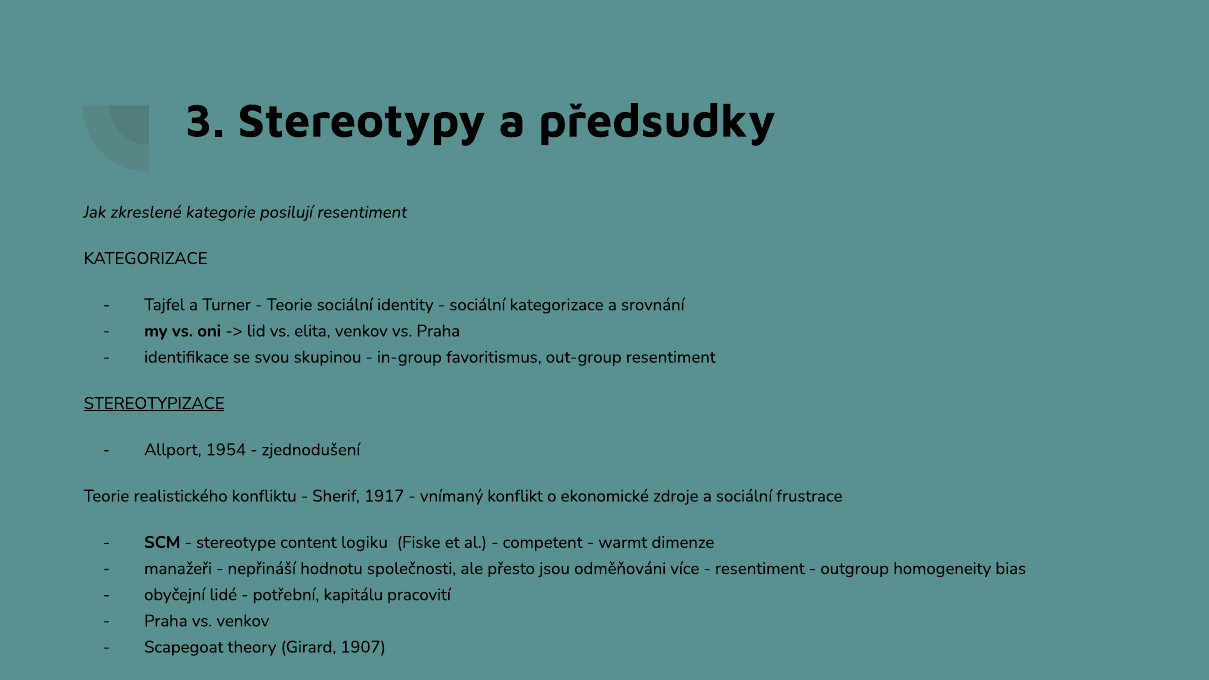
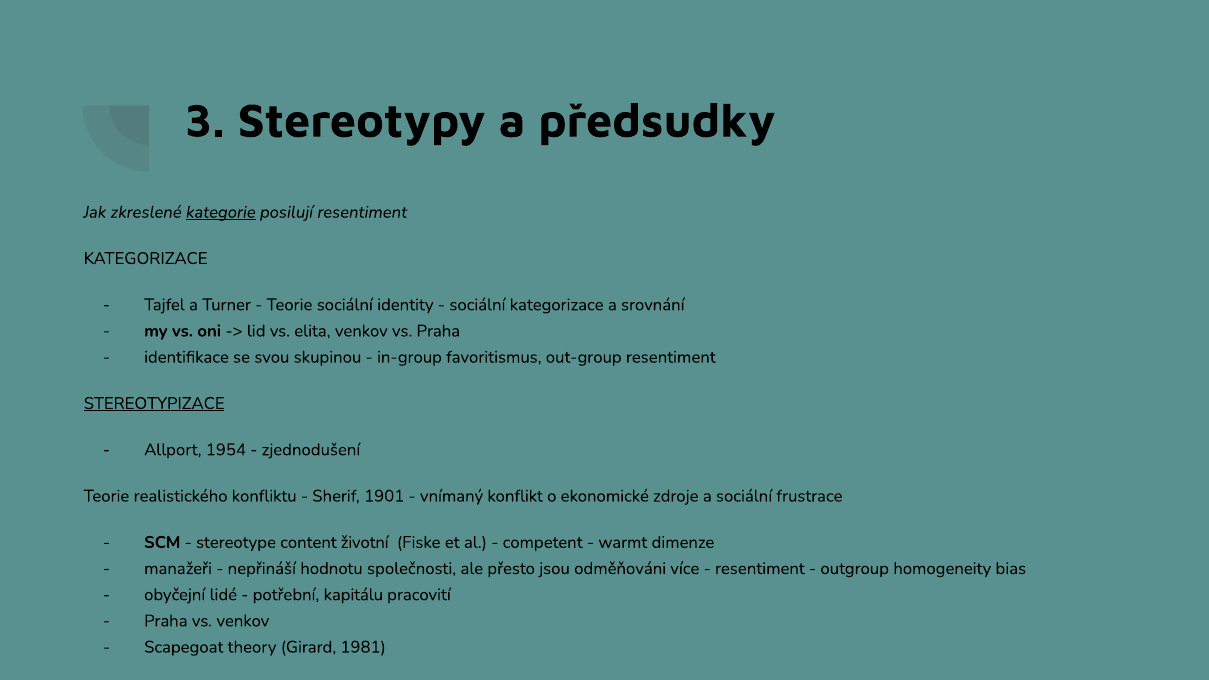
kategorie underline: none -> present (221, 212)
1917: 1917 -> 1901 (384, 496)
logiku: logiku -> životní (365, 542)
1907: 1907 -> 1981 (363, 647)
